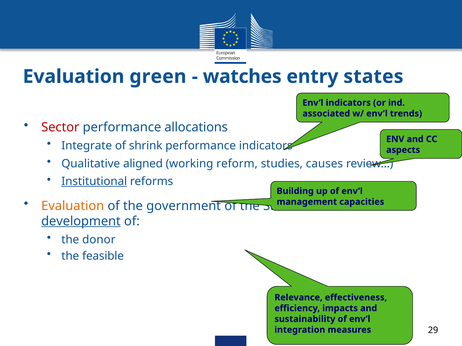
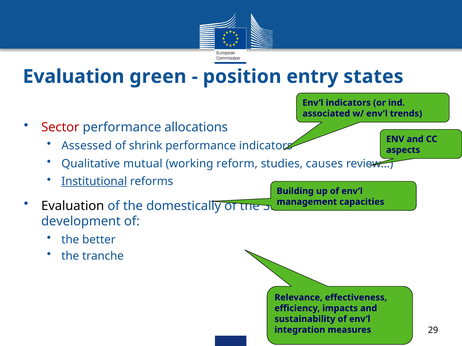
watches: watches -> position (242, 77)
Integrate: Integrate -> Assessed (87, 146)
aligned: aligned -> mutual (143, 164)
Evaluation colour: orange -> black (73, 206)
government: government -> domestically (184, 206)
development underline: present -> none (81, 222)
donor: donor -> better (99, 240)
feasible: feasible -> tranche (103, 256)
